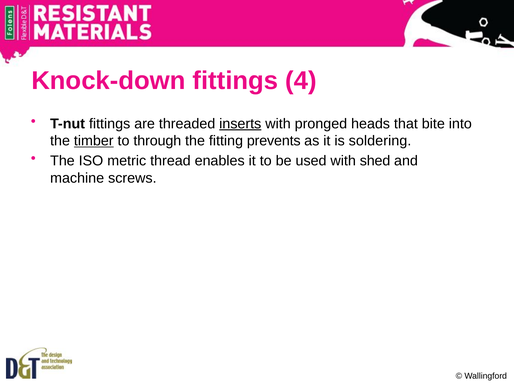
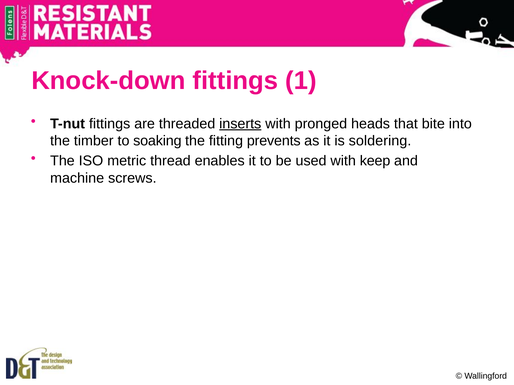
4: 4 -> 1 (301, 81)
timber underline: present -> none (94, 141)
through: through -> soaking (157, 141)
shed: shed -> keep (375, 161)
